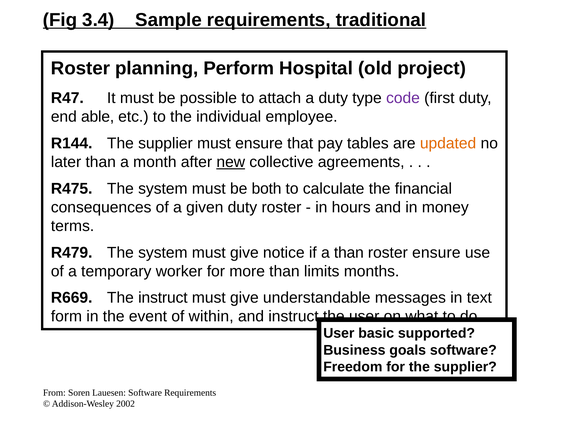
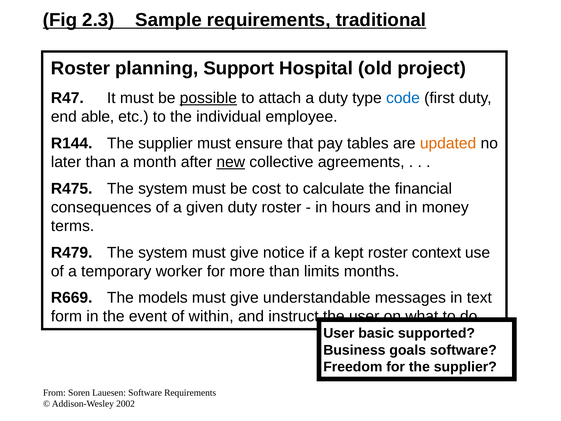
3.4: 3.4 -> 2.3 (98, 20)
Perform: Perform -> Support (239, 68)
possible underline: none -> present (208, 98)
code colour: purple -> blue (403, 98)
both: both -> cost (266, 188)
a than: than -> kept (349, 252)
roster ensure: ensure -> context (436, 252)
The instruct: instruct -> models (163, 298)
